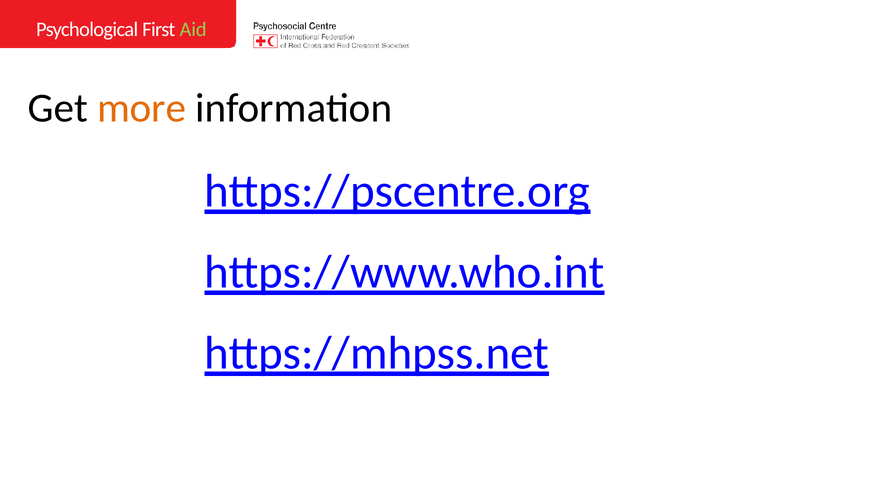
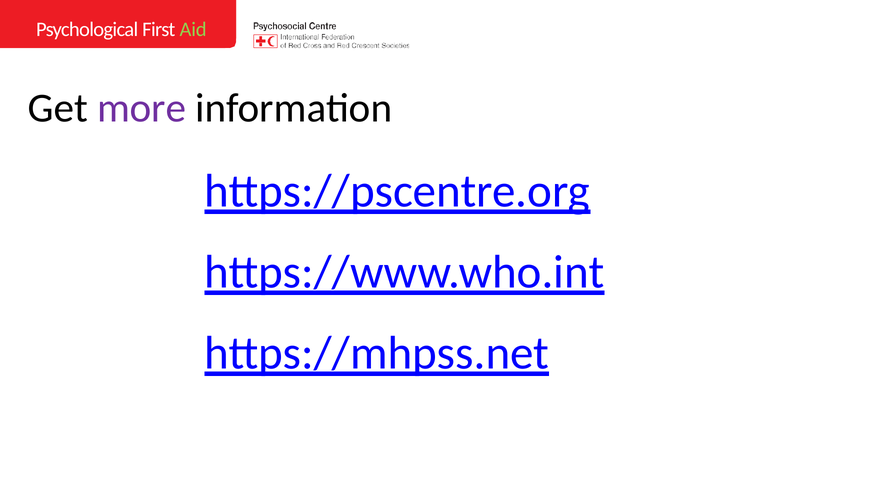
more colour: orange -> purple (142, 108)
